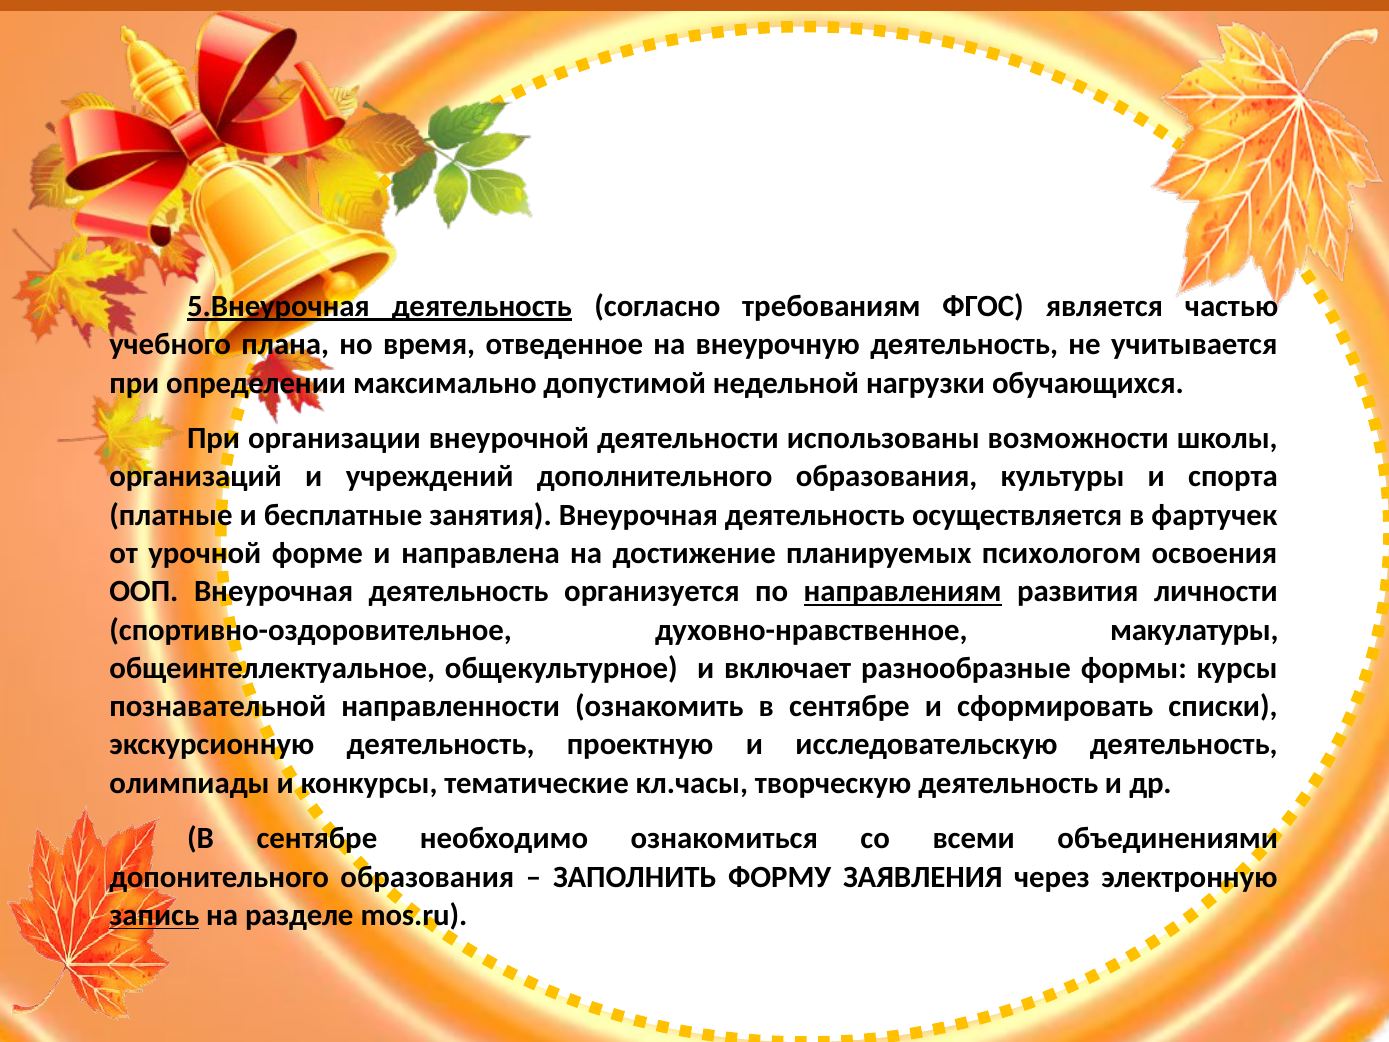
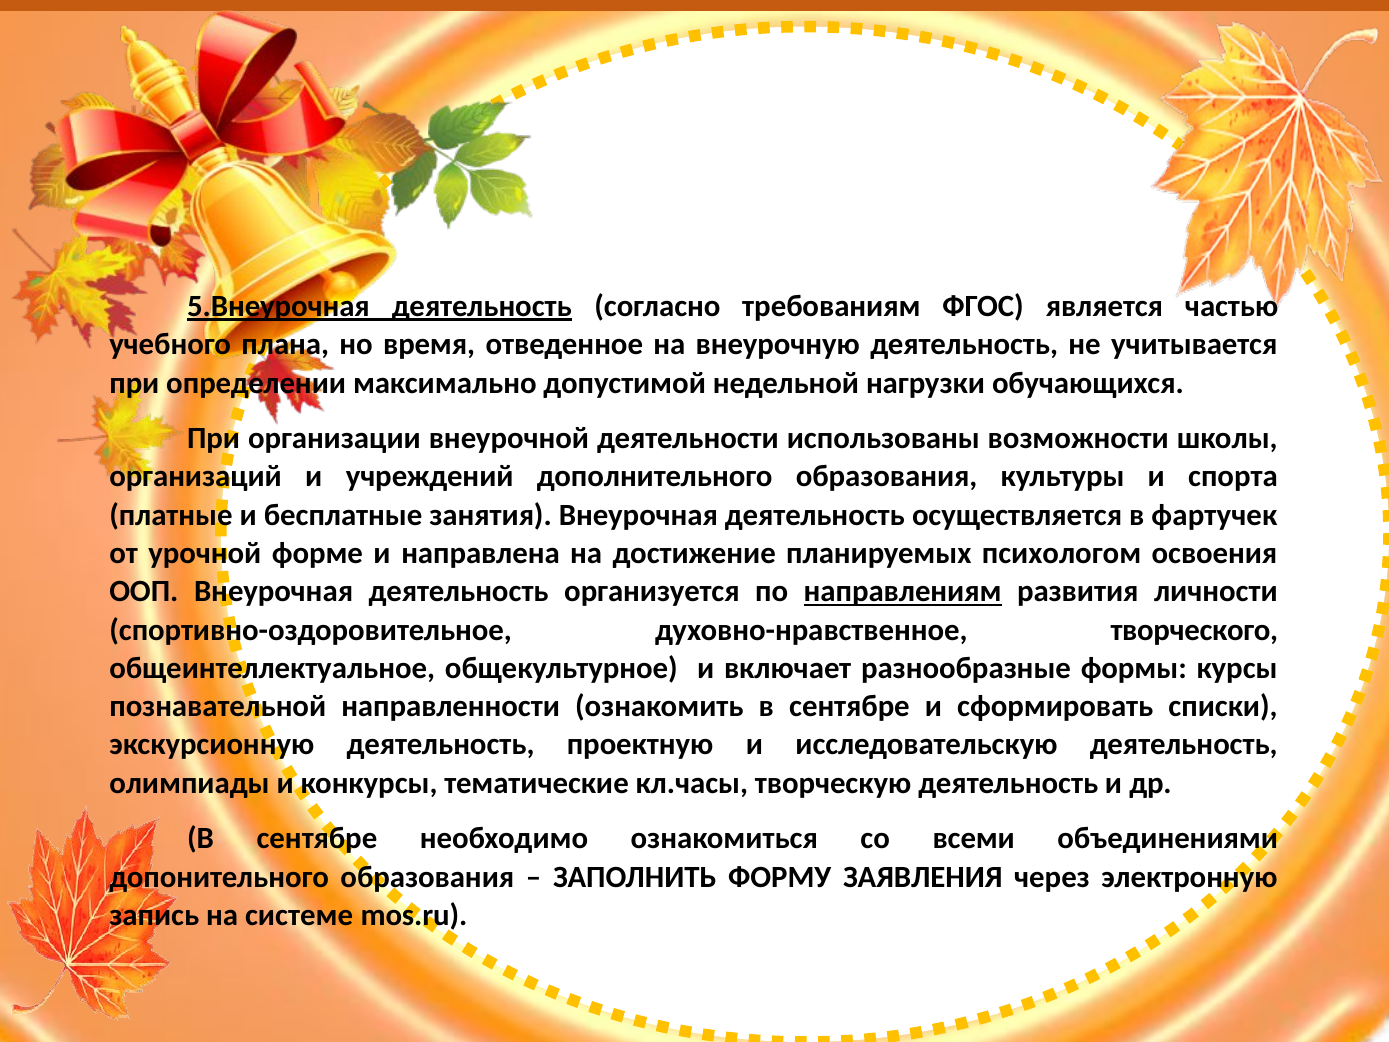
макулатуры: макулатуры -> творческого (1194, 630)
запись underline: present -> none (154, 915)
разделе: разделе -> системе (299, 915)
